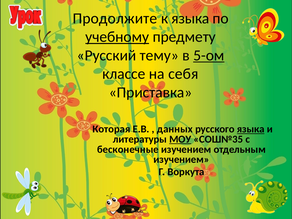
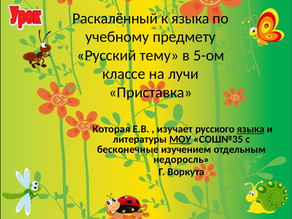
Продолжите: Продолжите -> Раскалённый (115, 18)
учебному underline: present -> none (117, 37)
5-ом underline: present -> none (209, 55)
себя: себя -> лучи (183, 74)
данных: данных -> изучает (175, 129)
изучением: изучением -> недоросль (181, 159)
